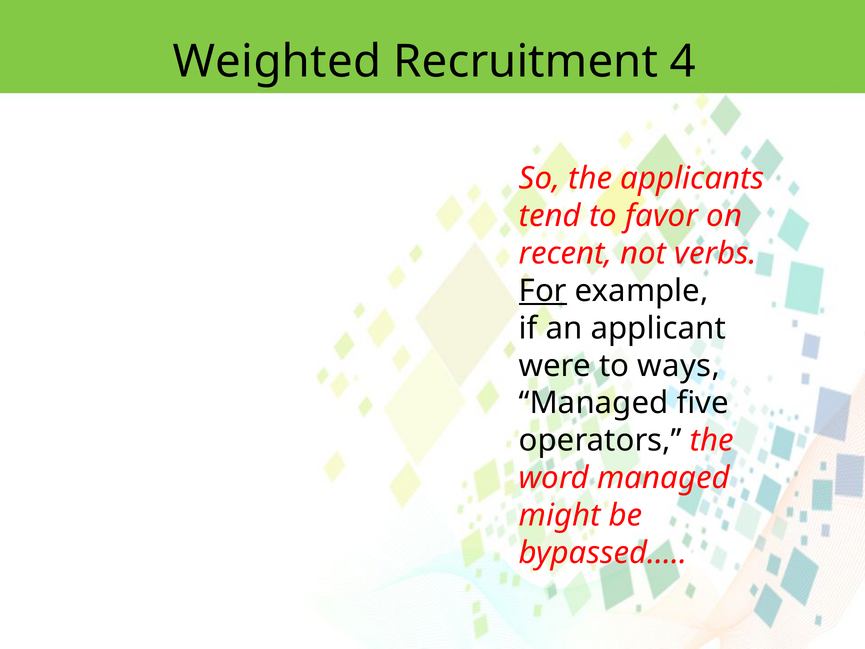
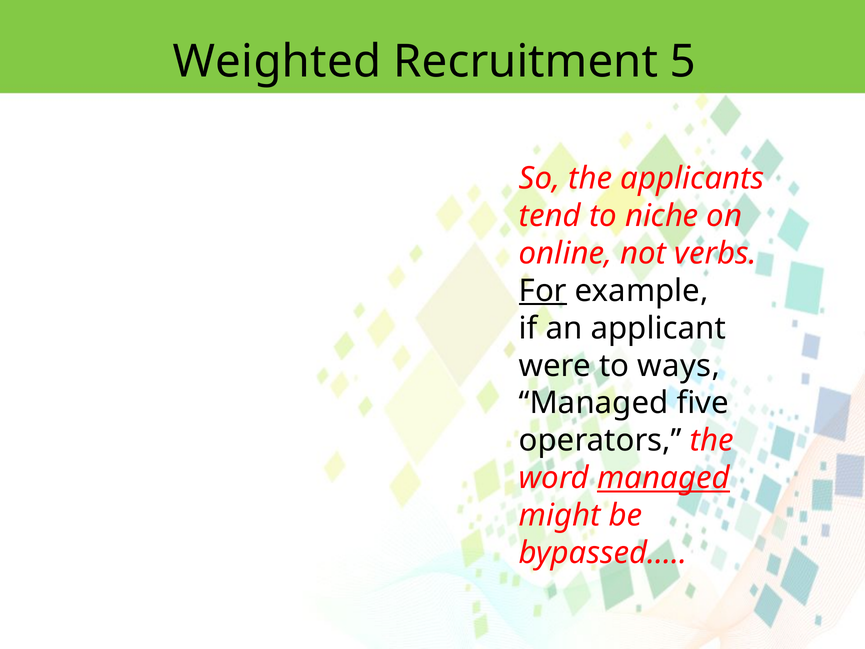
4: 4 -> 5 (683, 61)
favor: favor -> niche (662, 216)
recent: recent -> online (566, 253)
managed underline: none -> present (663, 478)
